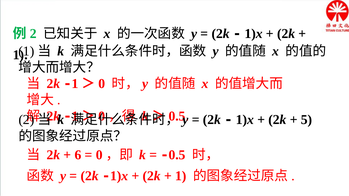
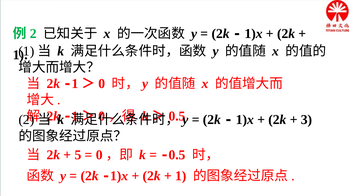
5: 5 -> 3 (307, 120)
6: 6 -> 5 (78, 155)
